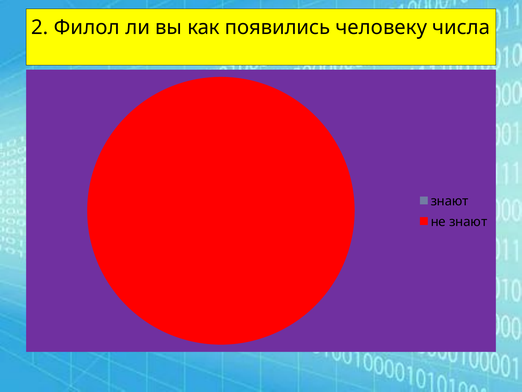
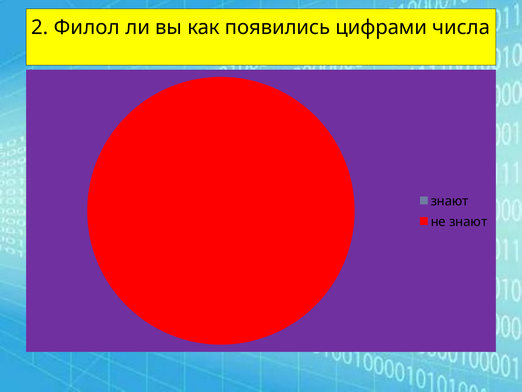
человеку: человеку -> цифрами (381, 28)
